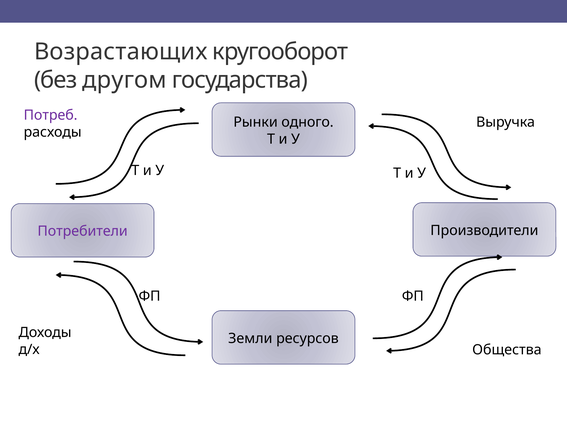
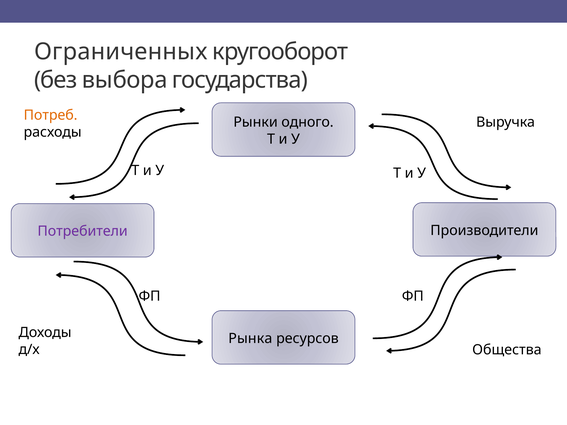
Возрастающих: Возрастающих -> Ограниченных (121, 52)
другом: другом -> выбора (125, 80)
Потреб colour: purple -> orange (51, 115)
Земли: Земли -> Рынка (250, 339)
